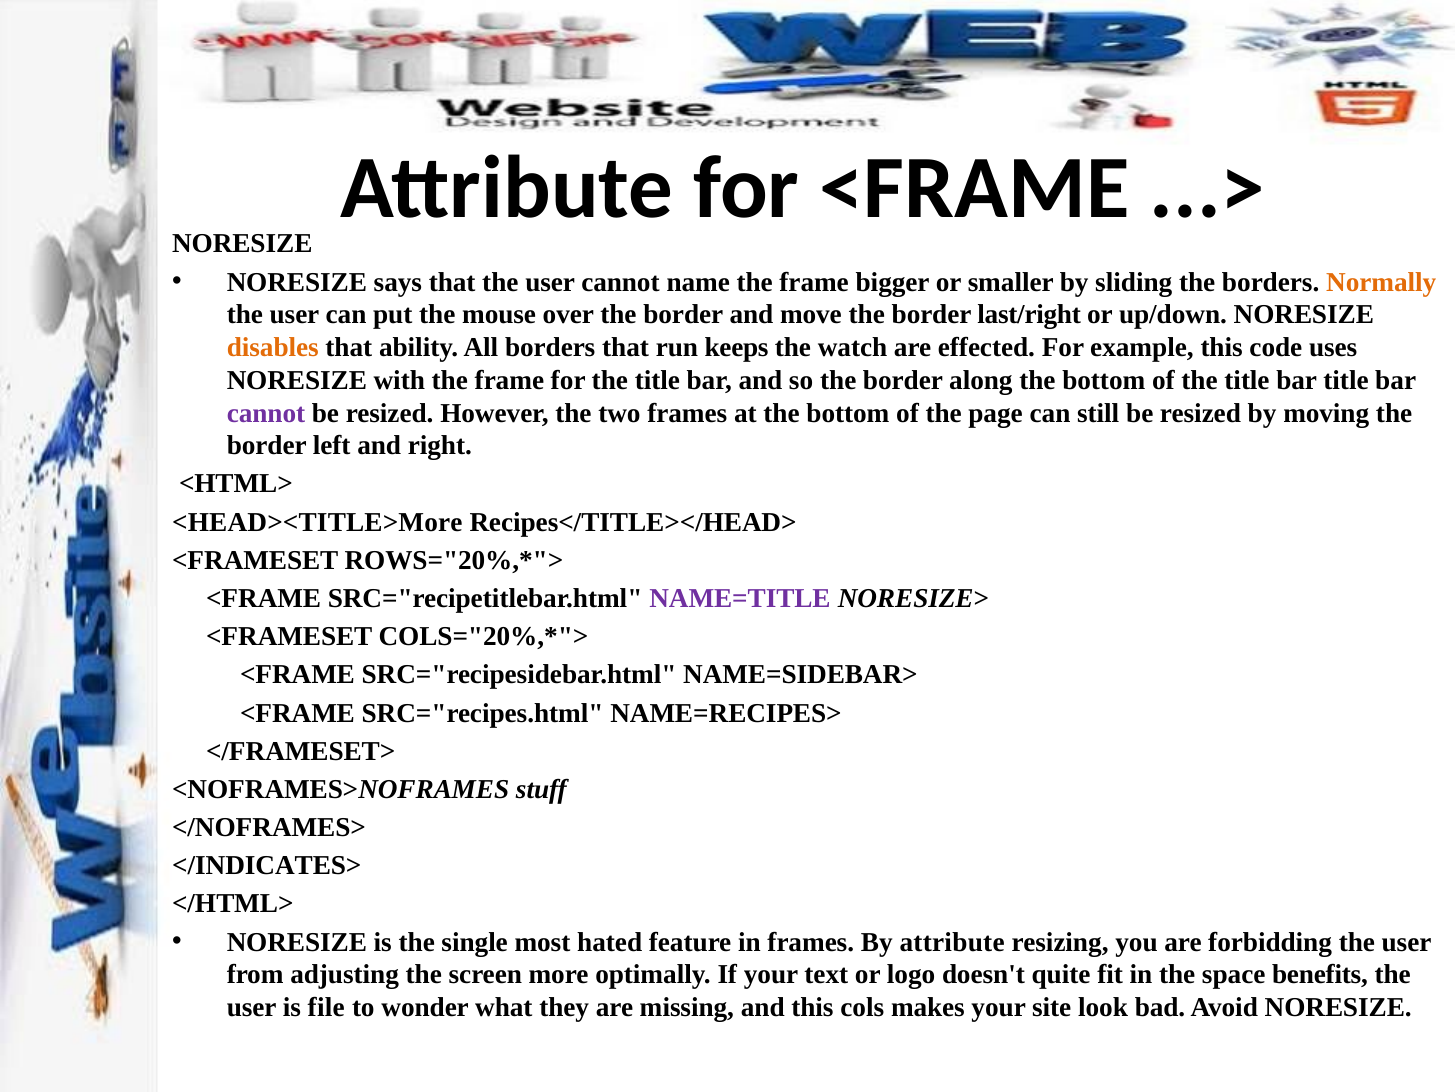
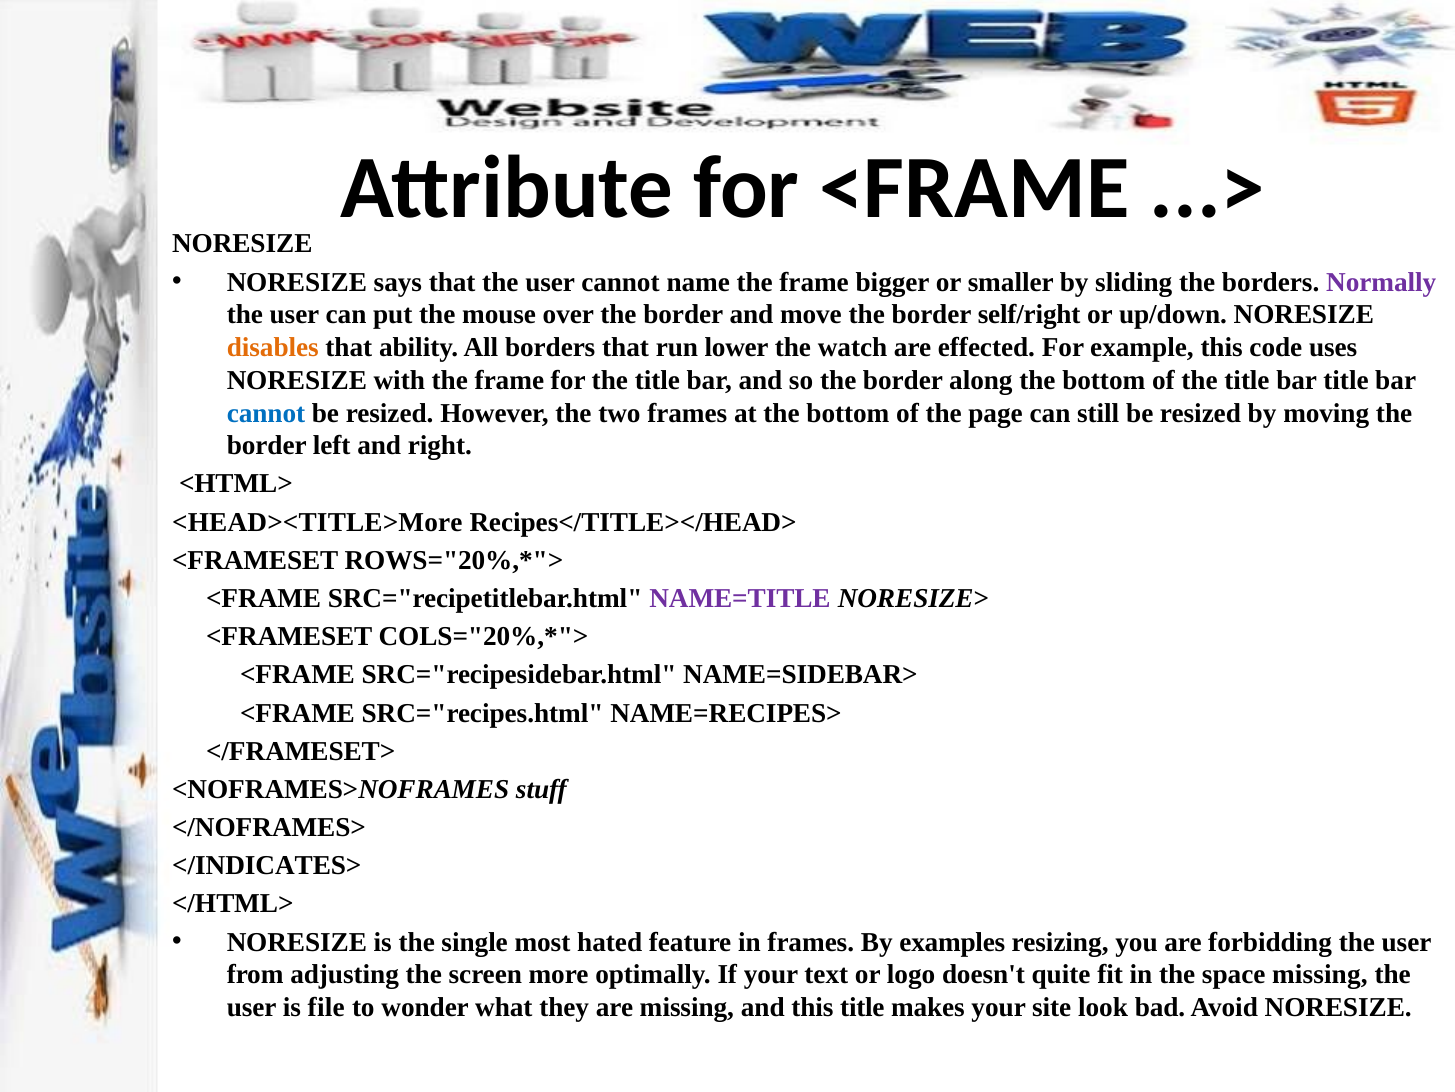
Normally colour: orange -> purple (1381, 282)
last/right: last/right -> self/right (1029, 315)
keeps: keeps -> lower (737, 347)
cannot colour: purple -> blue (266, 413)
By attribute: attribute -> examples (952, 941)
space benefits: benefits -> missing (1320, 974)
this cols: cols -> title (862, 1007)
